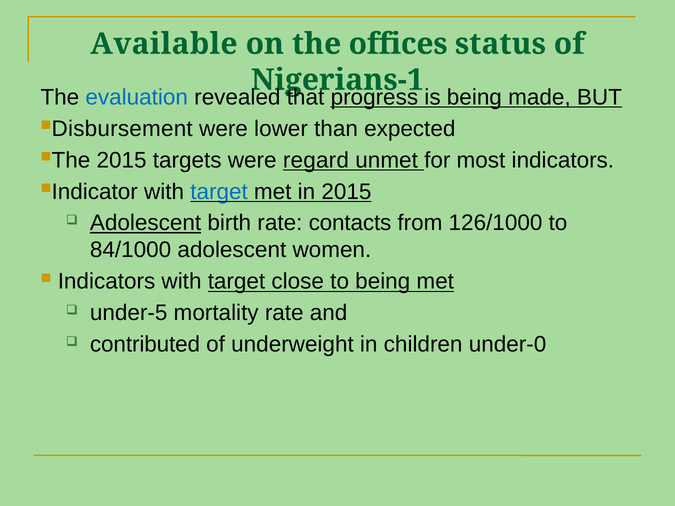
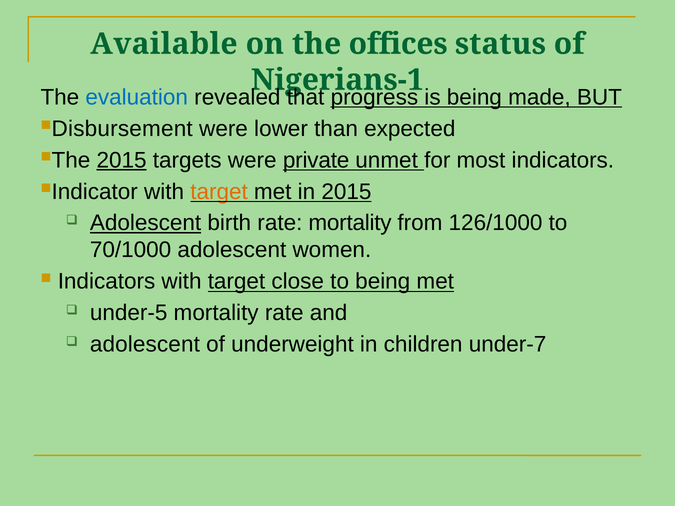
2015 underline: none -> present (122, 160)
regard: regard -> private (316, 160)
target colour: blue -> orange (219, 192)
rate contacts: contacts -> mortality (350, 223)
84/1000: 84/1000 -> 70/1000 (131, 250)
contributed: contributed -> adolescent (145, 345)
under-0: under-0 -> under-7 (508, 345)
